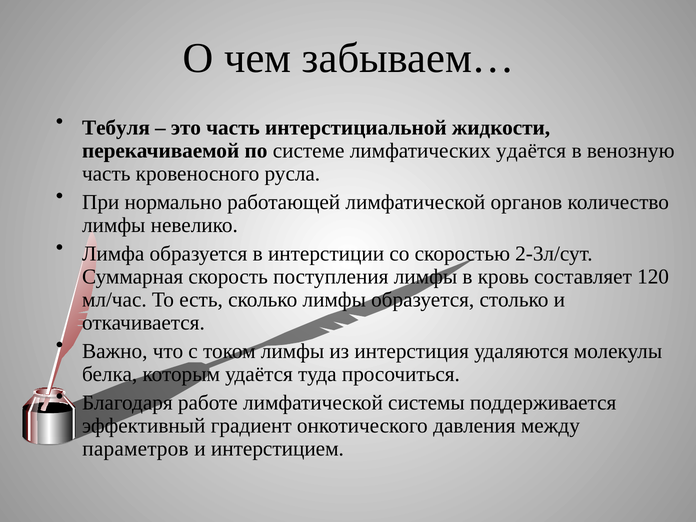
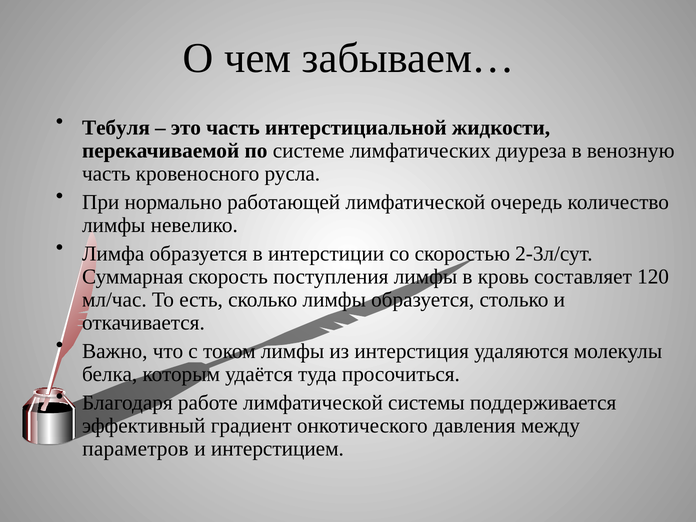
лимфатических удаётся: удаётся -> диуреза (531, 151)
органов: органов -> очередь (526, 202)
